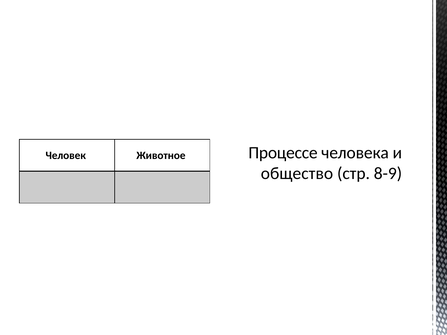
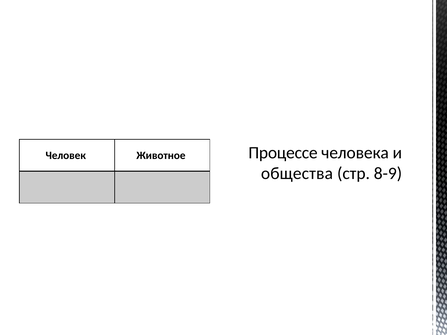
общество: общество -> общества (297, 174)
